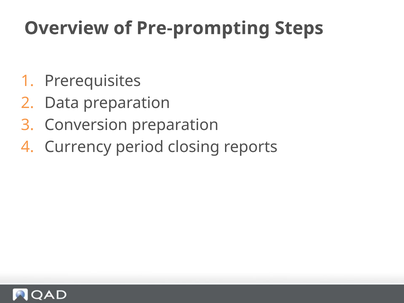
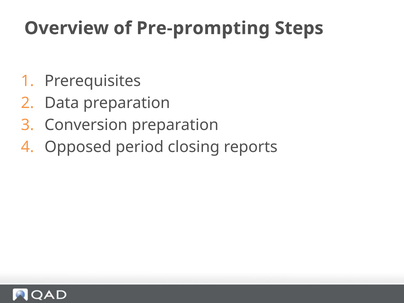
Currency: Currency -> Opposed (78, 147)
